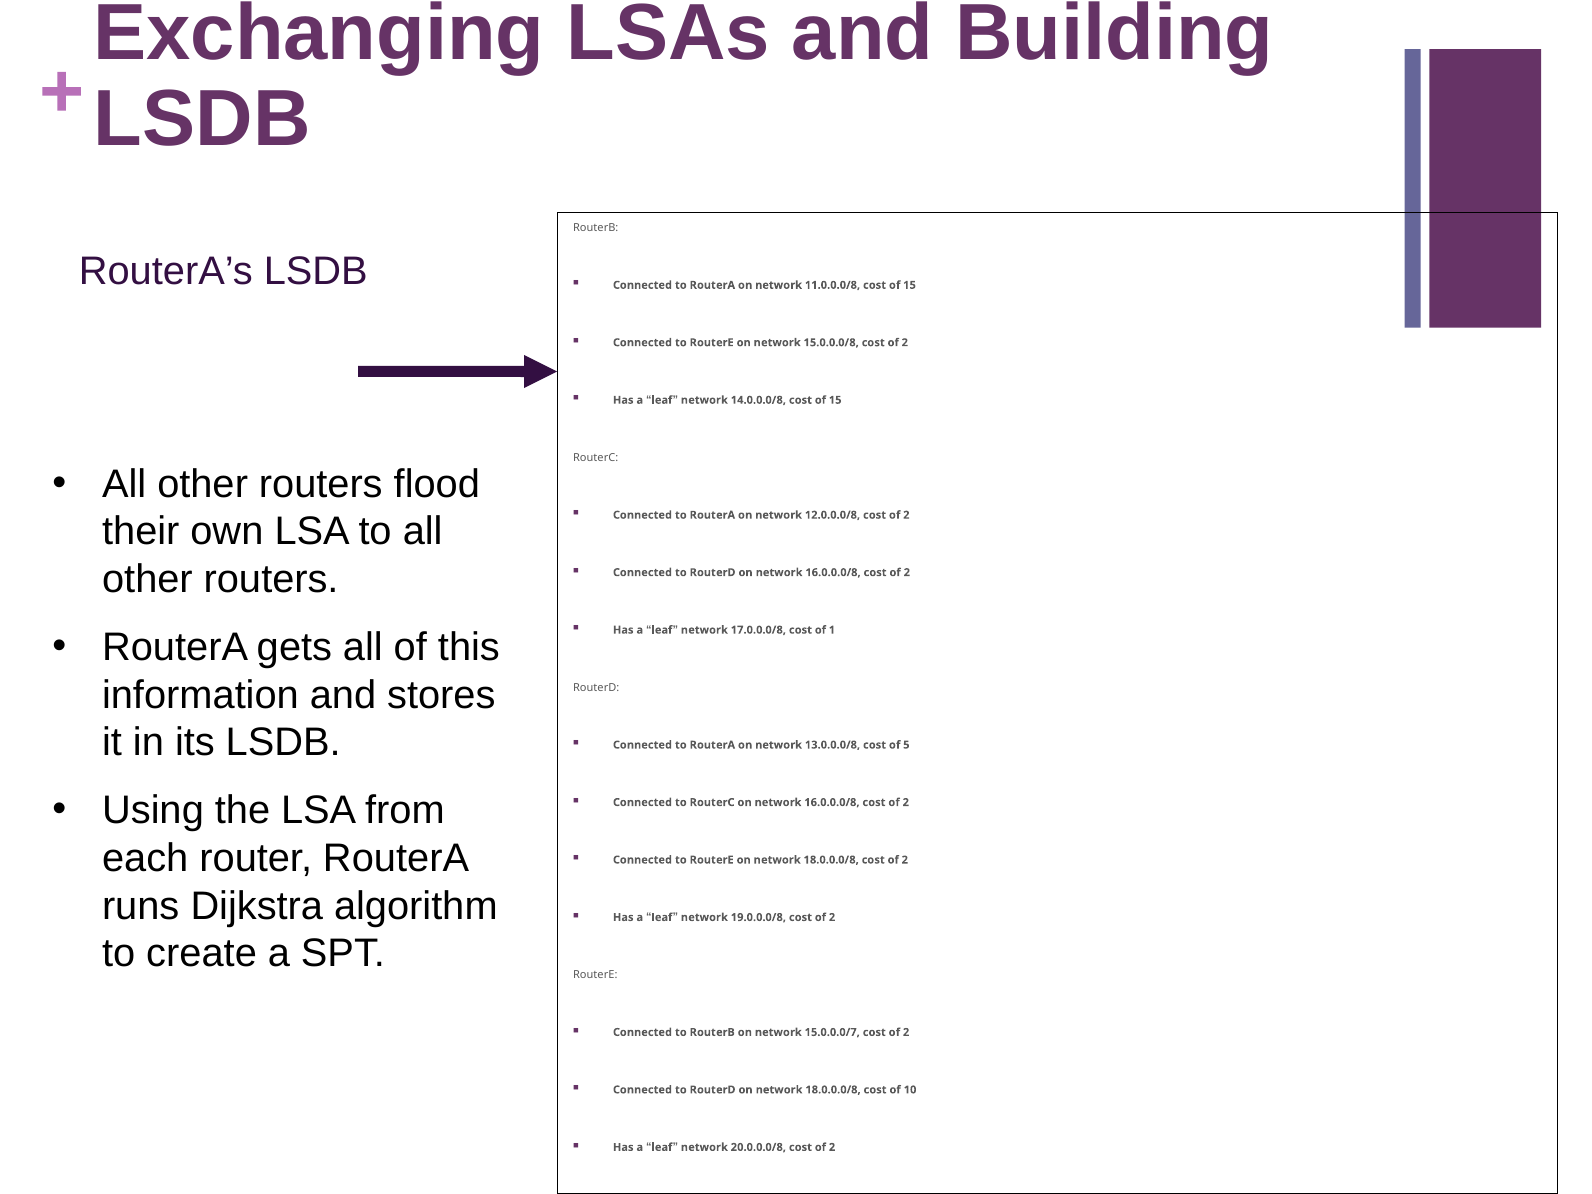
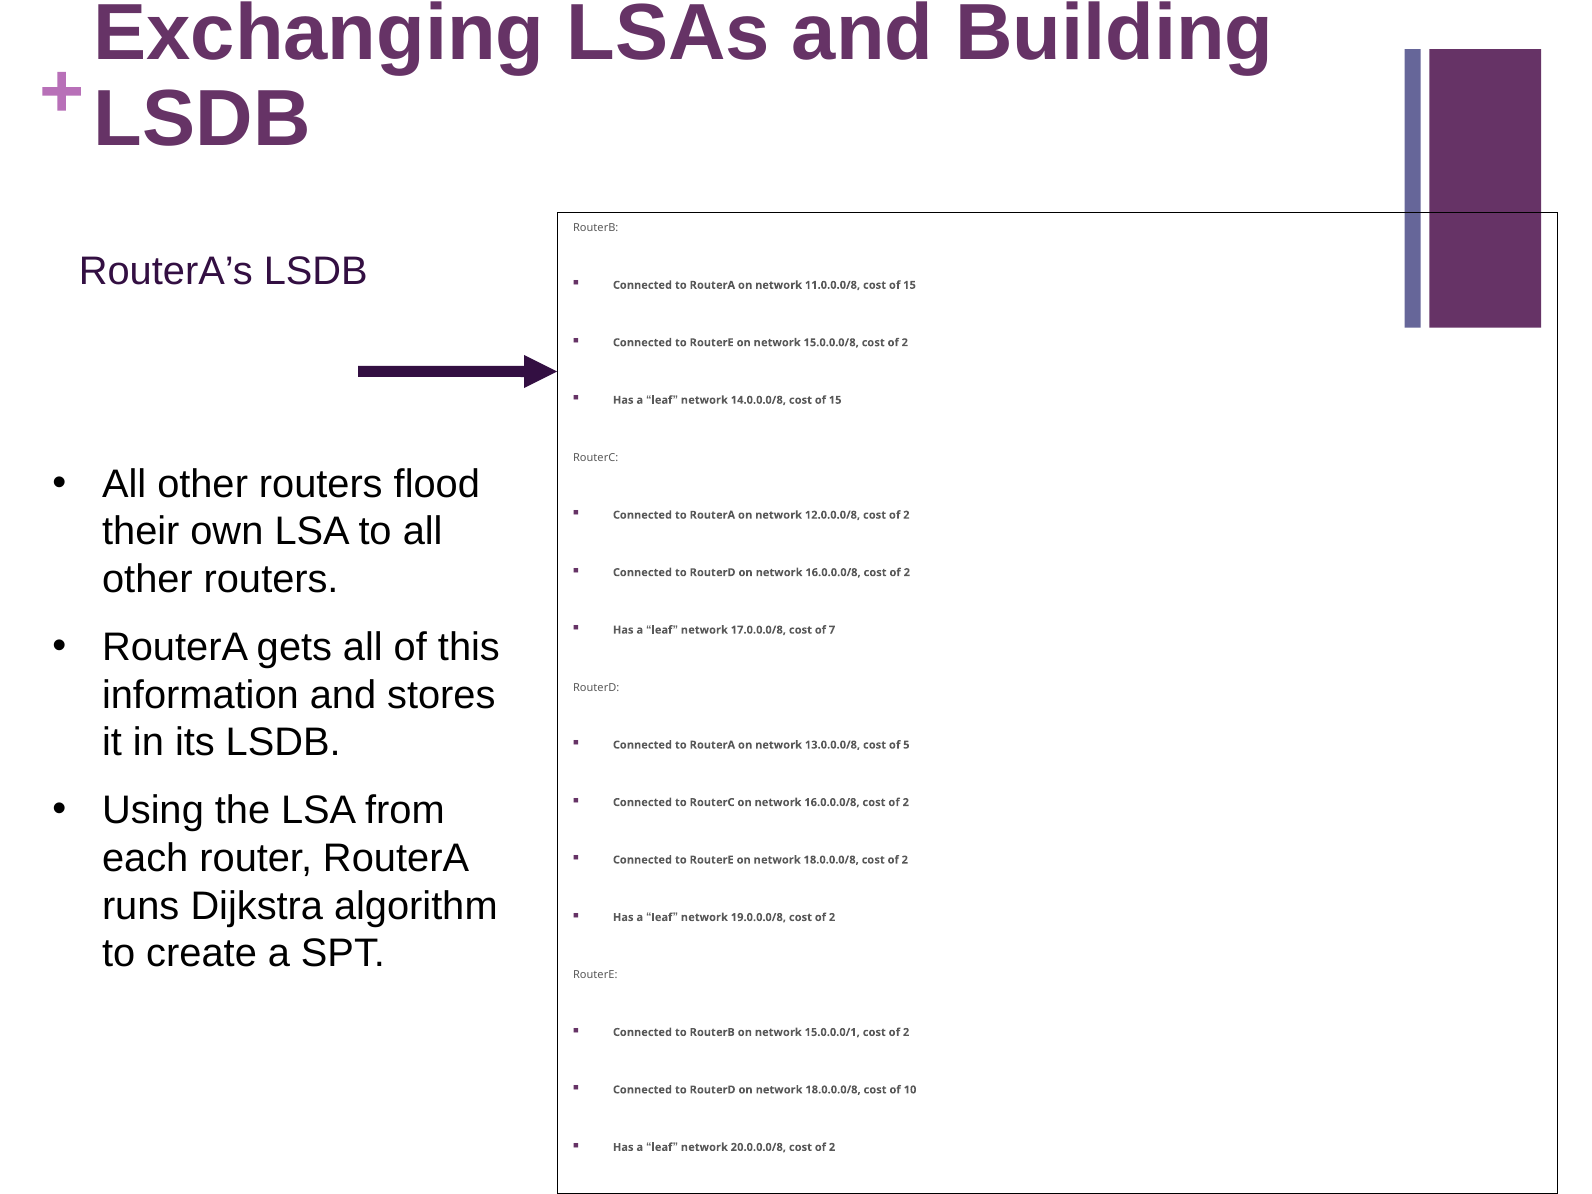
1: 1 -> 7 (832, 630)
15.0.0.0/7: 15.0.0.0/7 -> 15.0.0.0/1 (832, 1032)
